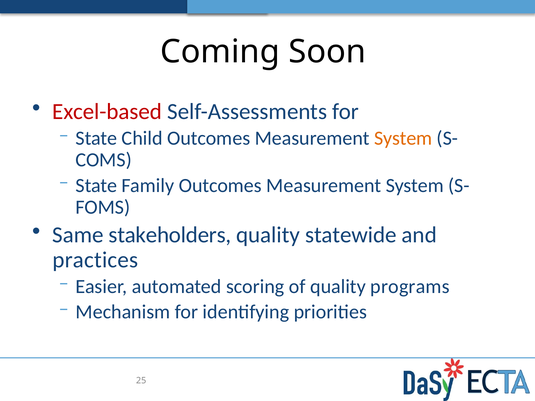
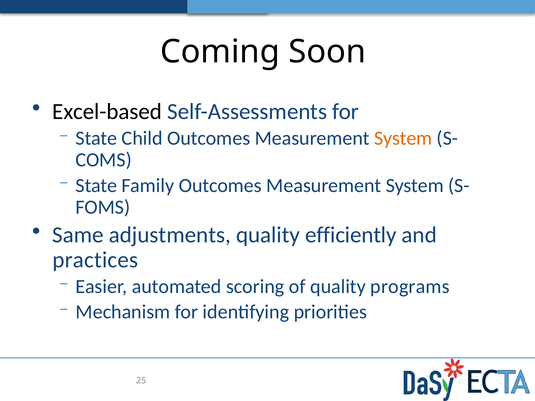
Excel-based colour: red -> black (107, 112)
stakeholders: stakeholders -> adjustments (170, 235)
statewide: statewide -> efficiently (351, 235)
